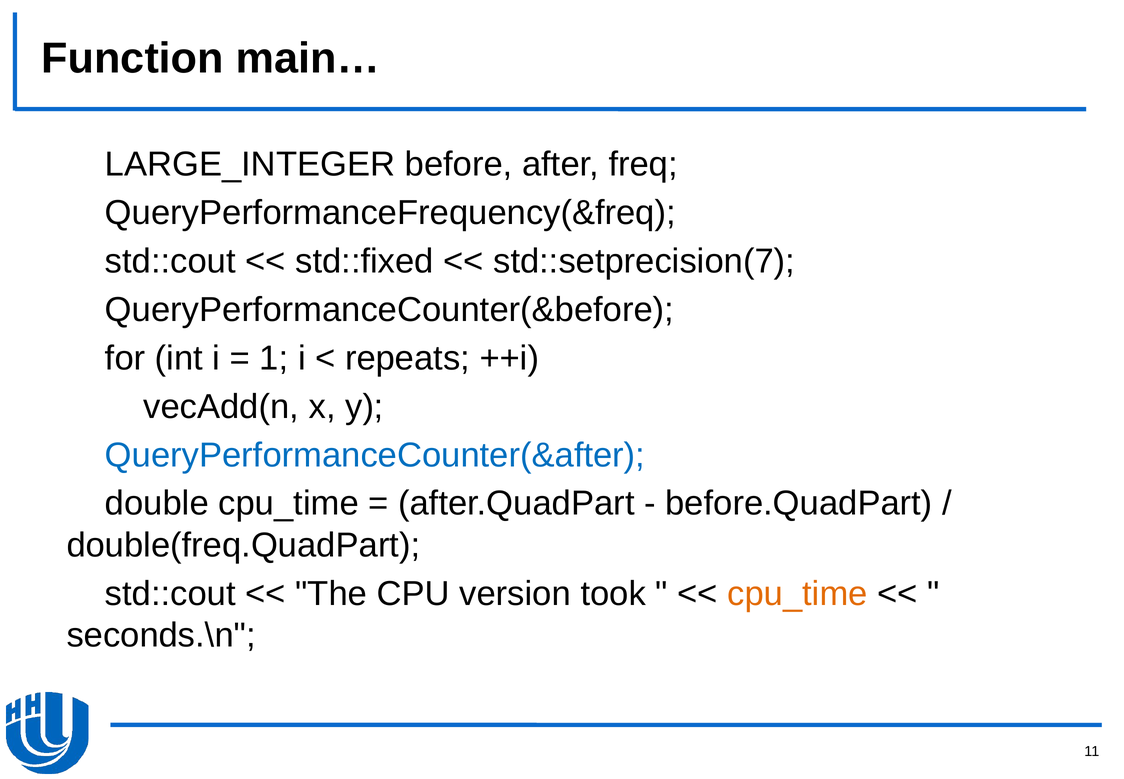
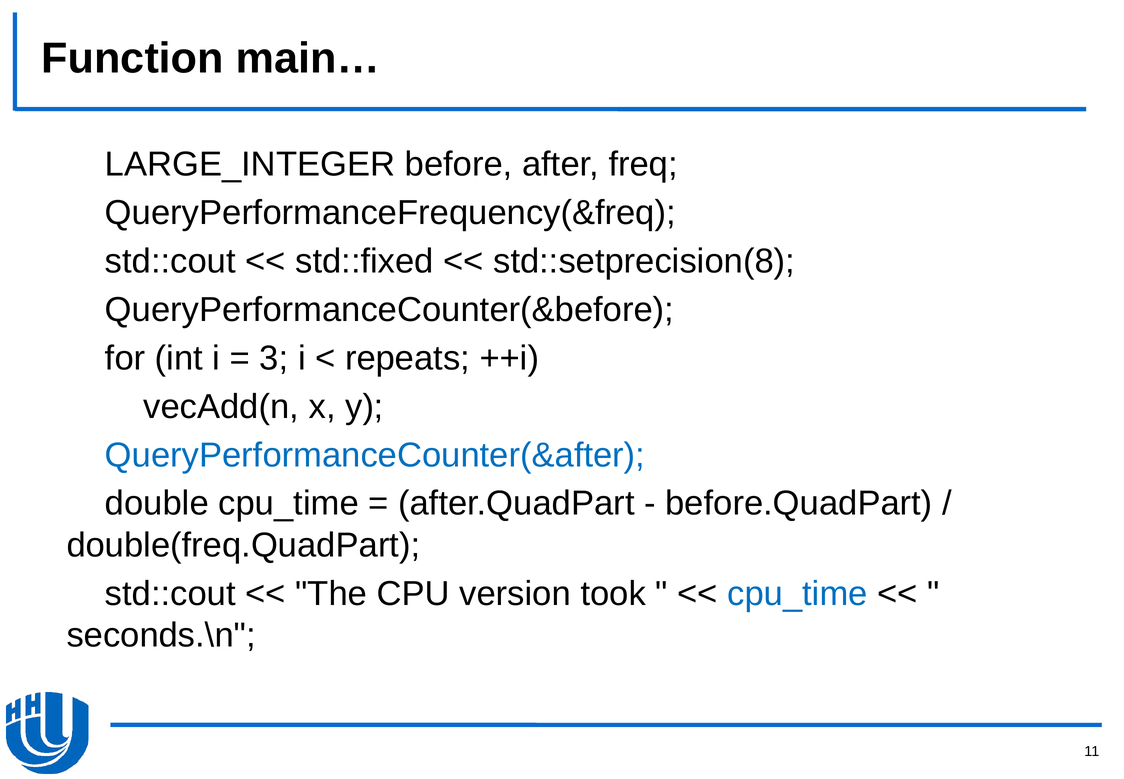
std::setprecision(7: std::setprecision(7 -> std::setprecision(8 (644, 261)
1: 1 -> 3 (274, 358)
cpu_time colour: orange -> blue (798, 593)
